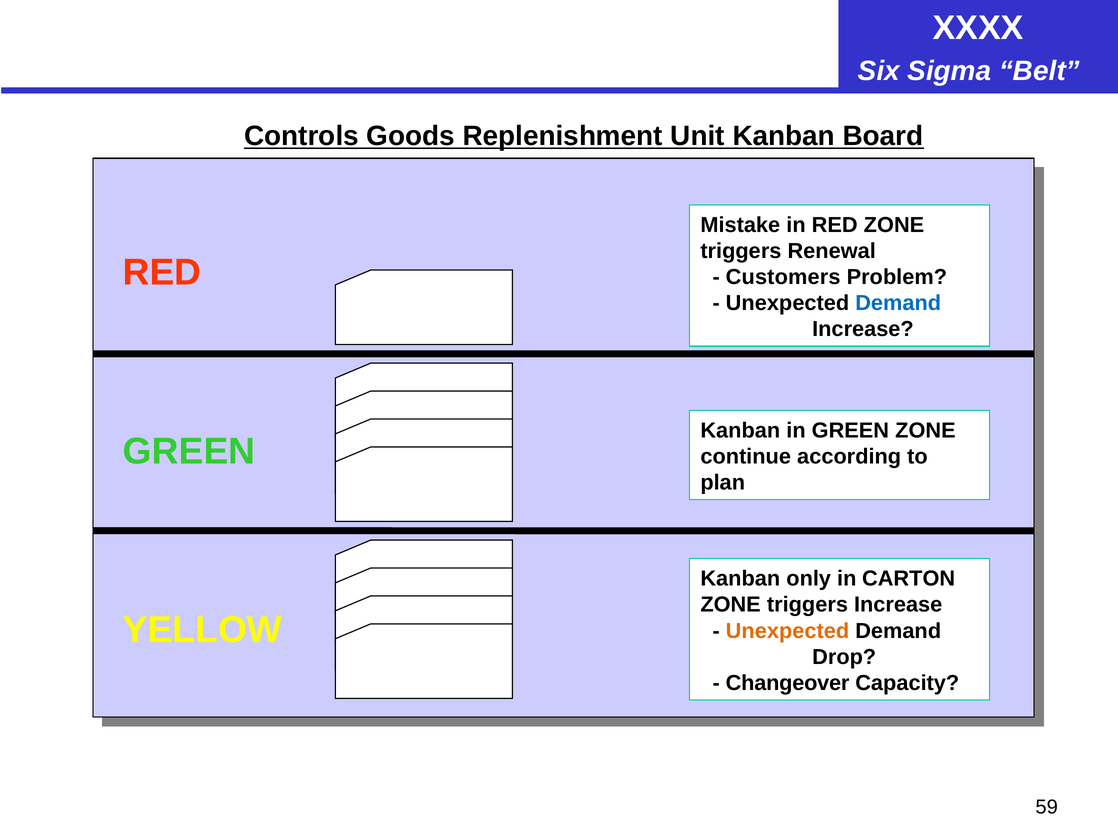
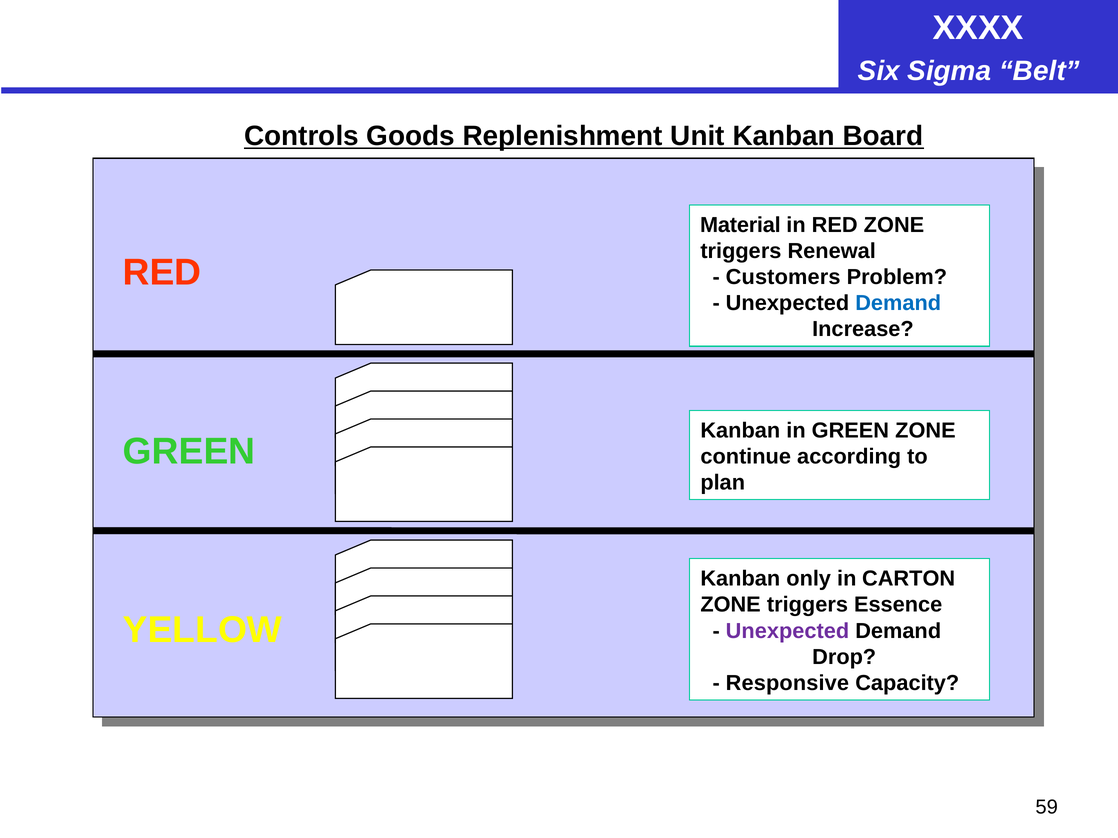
Mistake: Mistake -> Material (740, 225)
triggers Increase: Increase -> Essence (898, 605)
Unexpected colour: orange -> purple (787, 631)
Changeover: Changeover -> Responsive (787, 683)
